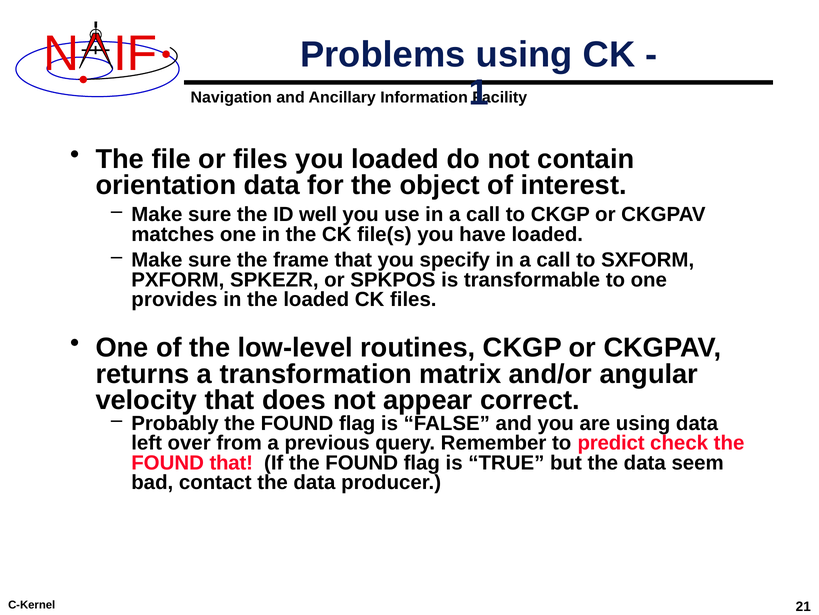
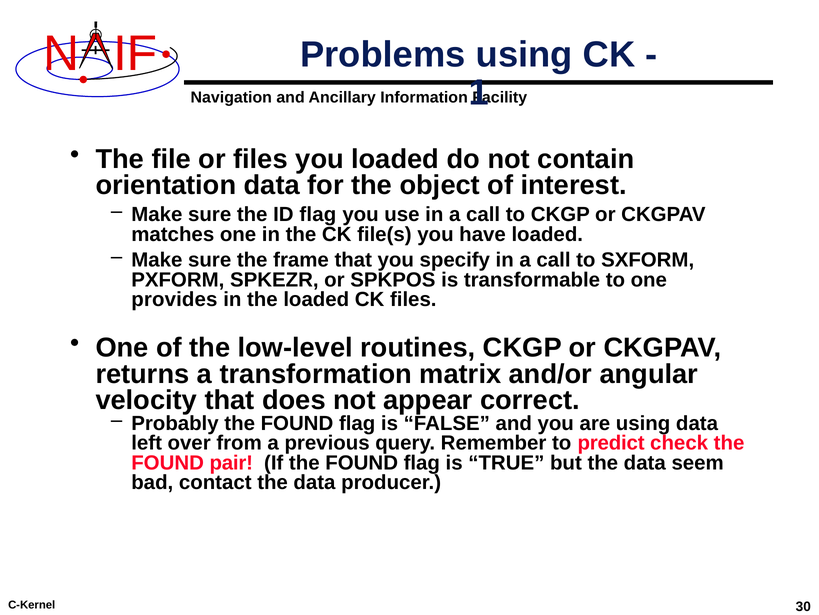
ID well: well -> flag (318, 215)
FOUND that: that -> pair (231, 462)
21: 21 -> 30 (803, 606)
